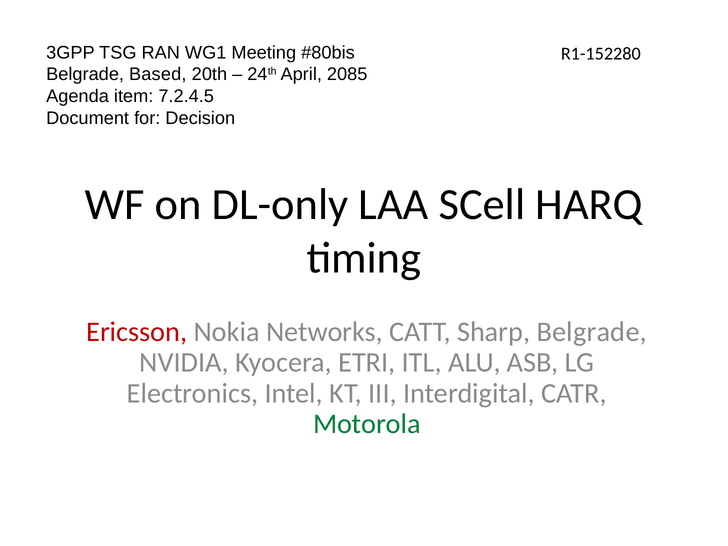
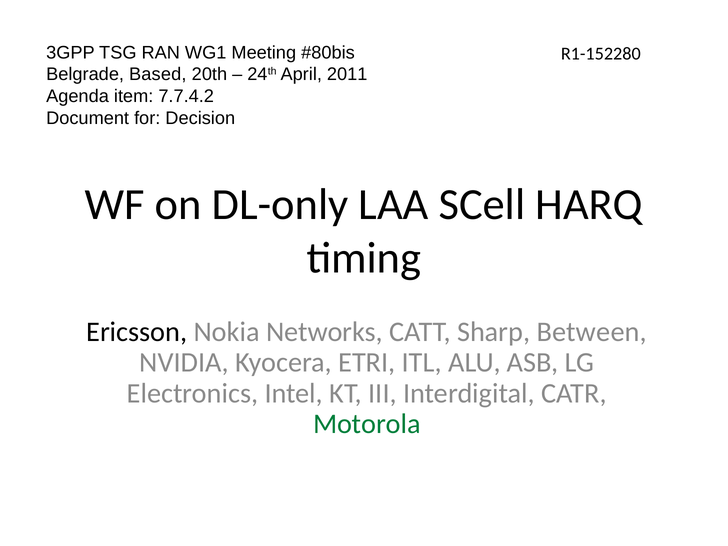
2085: 2085 -> 2011 (347, 74)
7.2.4.5: 7.2.4.5 -> 7.7.4.2 (186, 96)
Ericsson colour: red -> black (137, 332)
Sharp Belgrade: Belgrade -> Between (592, 332)
